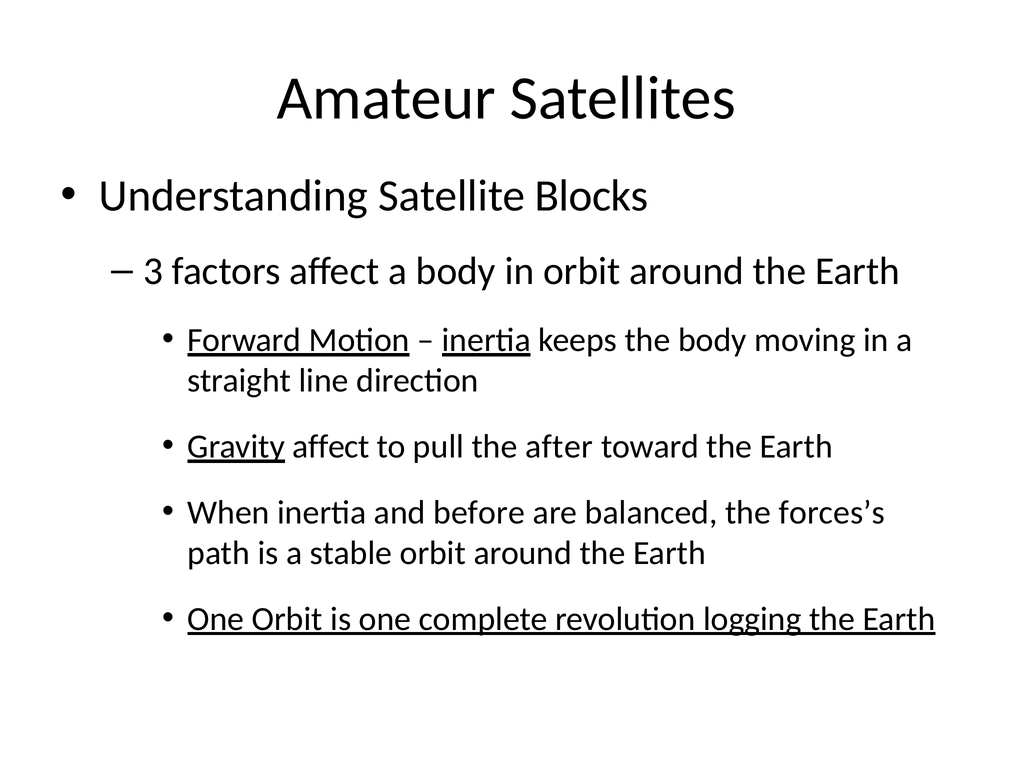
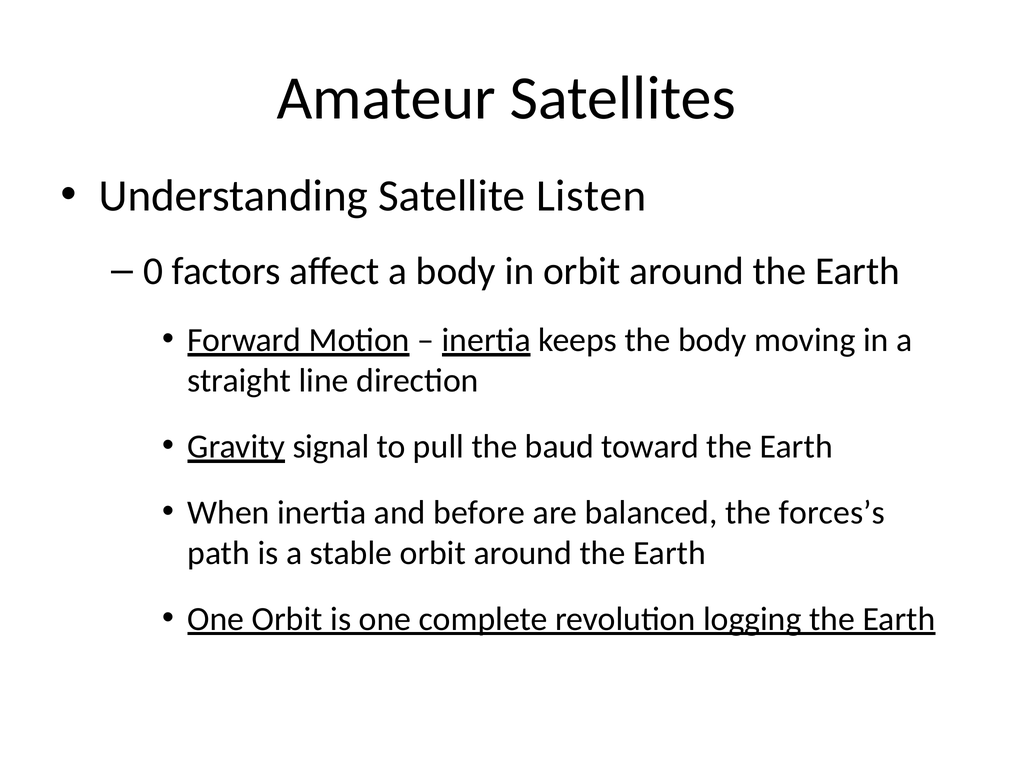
Blocks: Blocks -> Listen (591, 196)
3: 3 -> 0 (153, 271)
Gravity affect: affect -> signal (331, 446)
after: after -> baud (559, 446)
